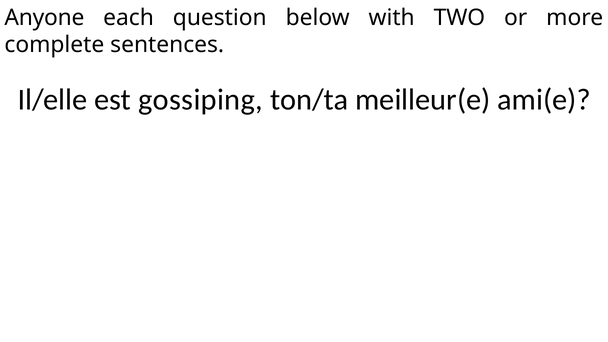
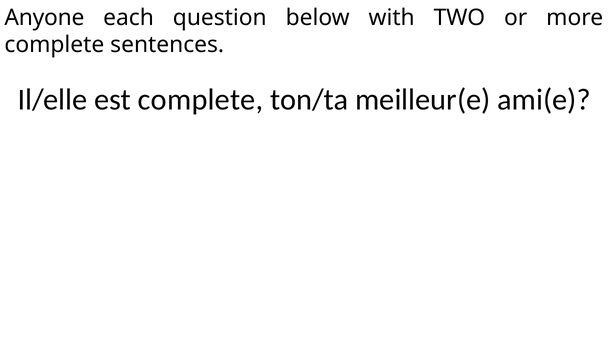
est gossiping: gossiping -> complete (201, 100)
